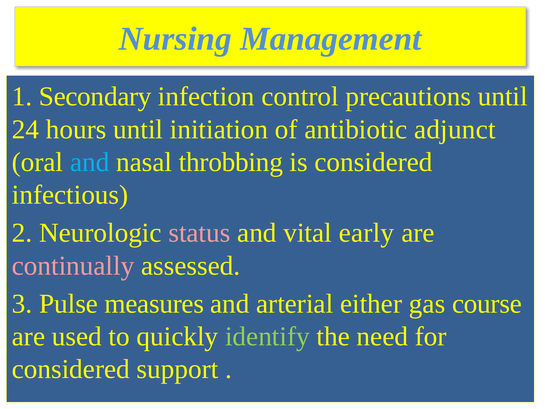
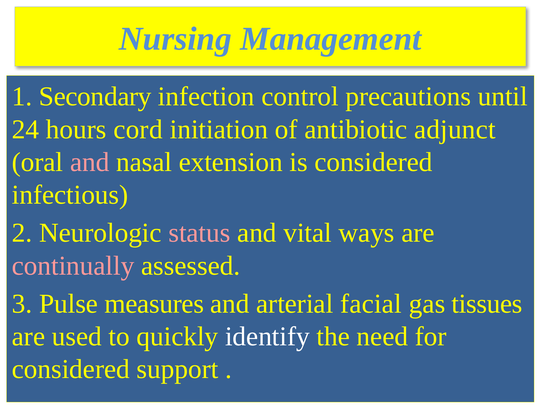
hours until: until -> cord (138, 129)
and colour: light blue -> pink (90, 162)
throbbing: throbbing -> extension (231, 162)
early: early -> ways (367, 233)
either: either -> facial (371, 304)
course: course -> tissues (487, 304)
identify colour: light green -> white (267, 336)
